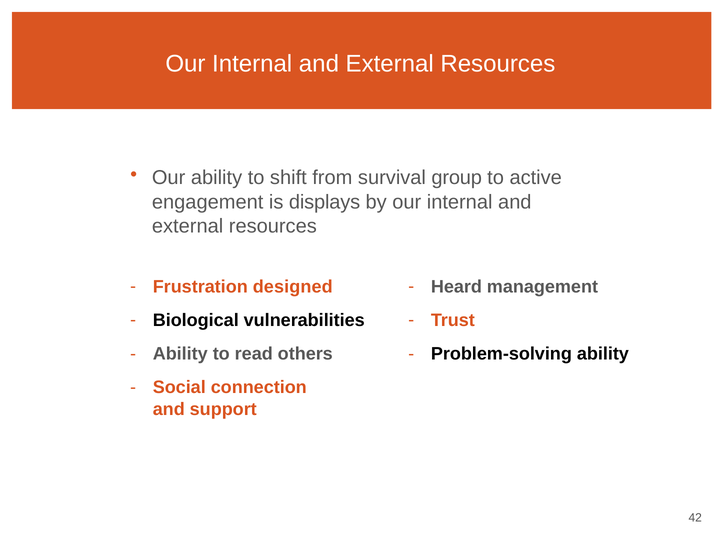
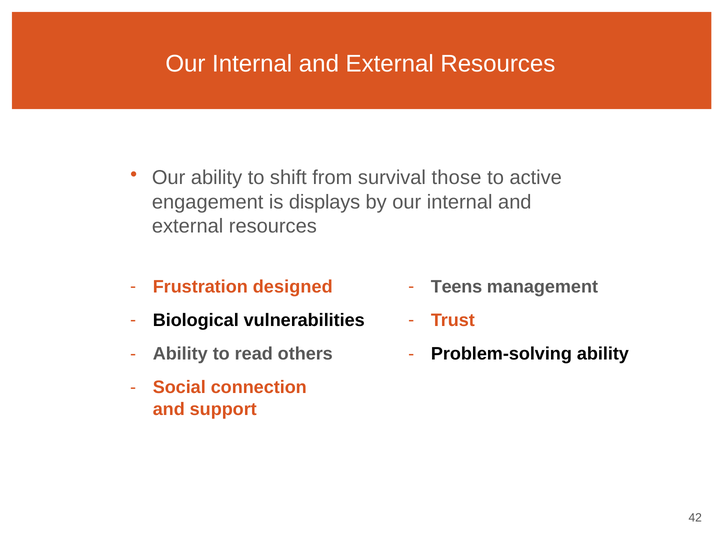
group: group -> those (457, 178)
Heard: Heard -> Teens (457, 286)
